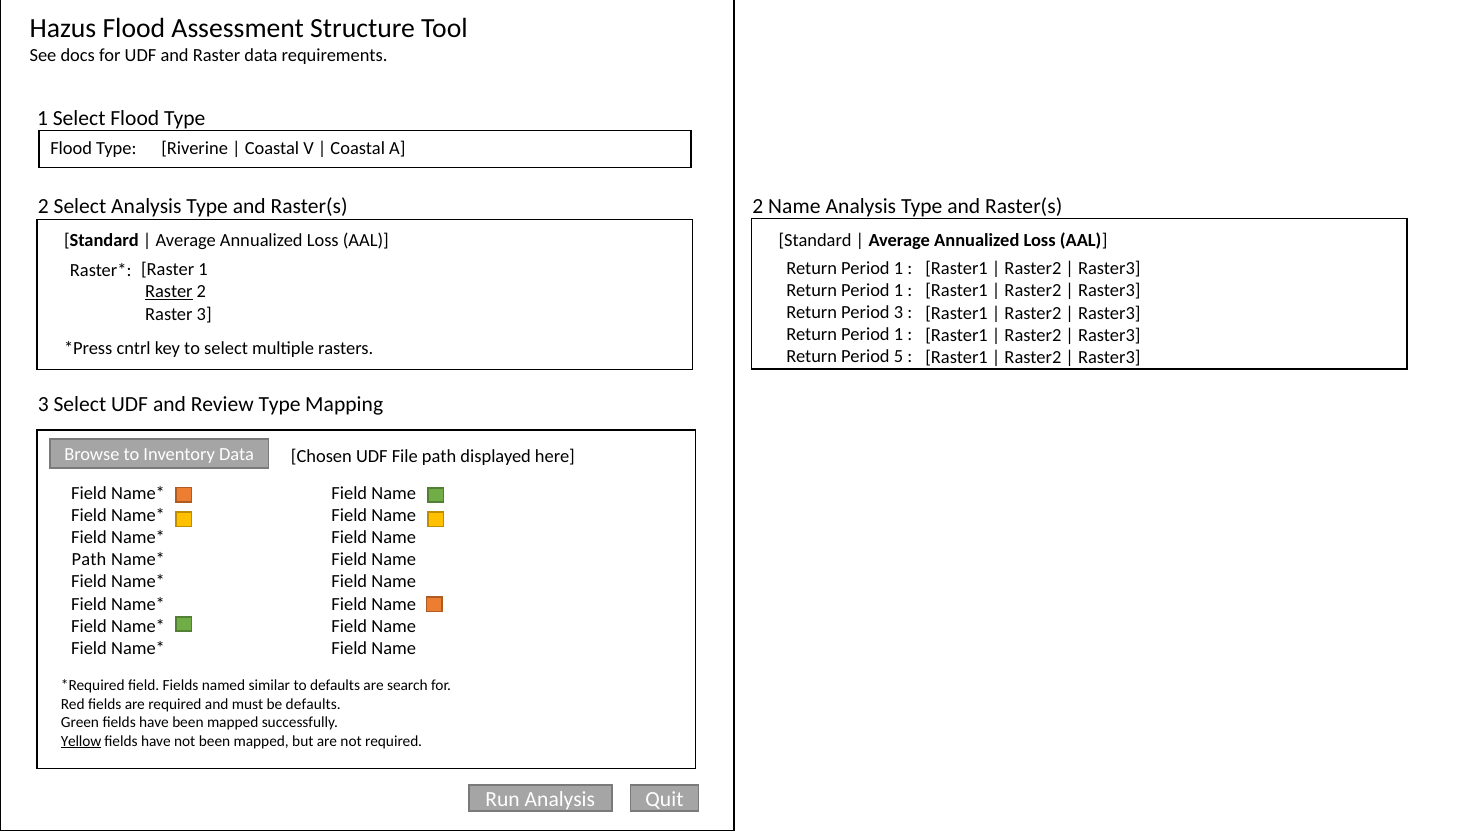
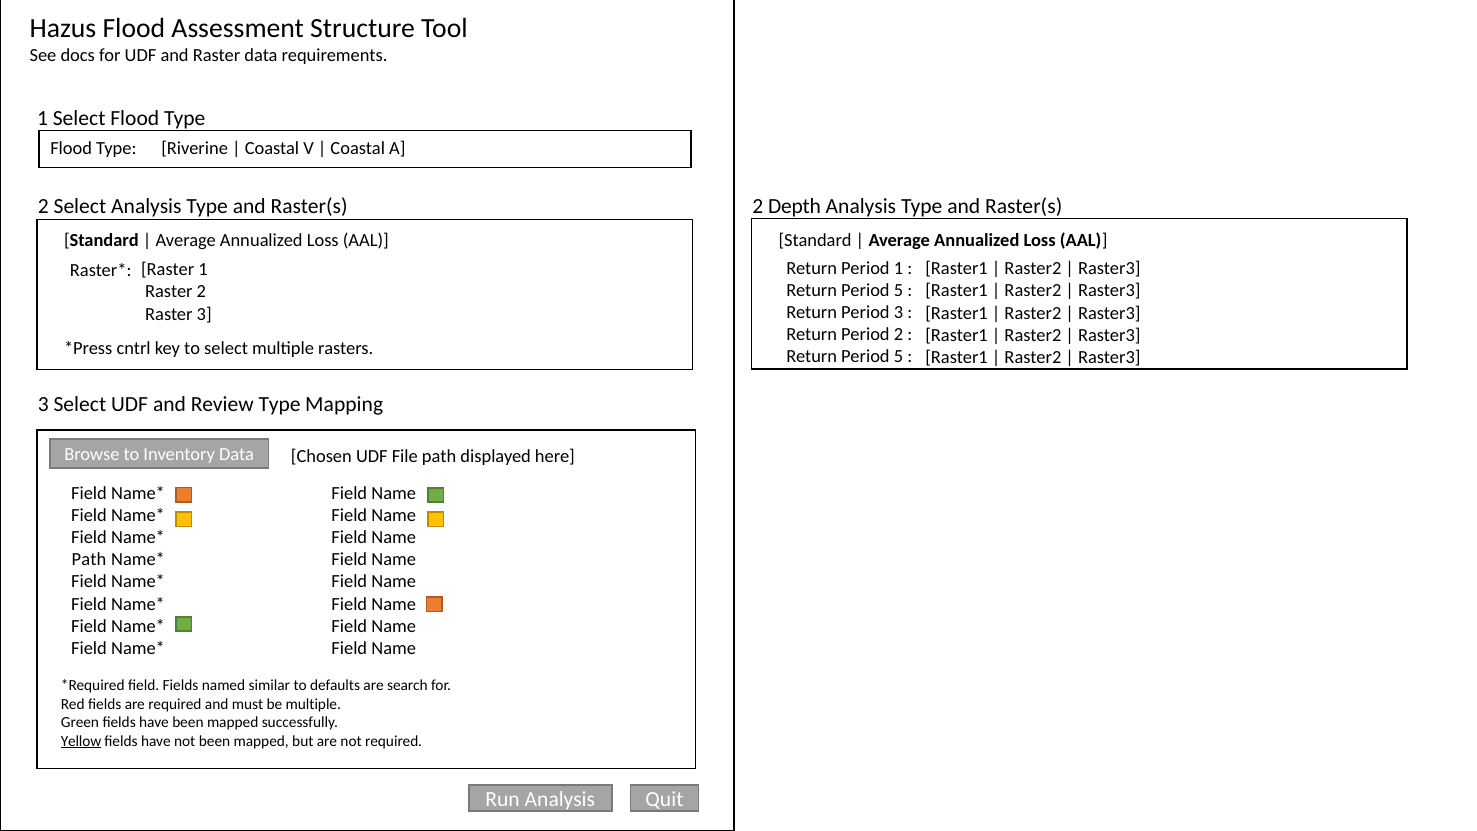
2 Name: Name -> Depth (795, 206)
1: 1 -> 5 (898, 290)
Raster underline: present -> none (169, 292)
1: 1 -> 2 (898, 335)
be defaults: defaults -> multiple (313, 704)
